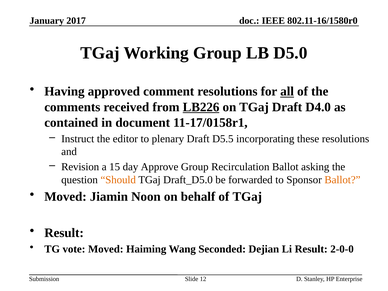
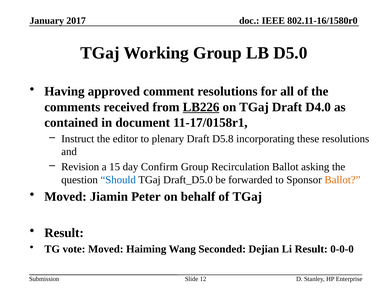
all underline: present -> none (287, 91)
D5.5: D5.5 -> D5.8 (223, 139)
Approve: Approve -> Confirm (159, 167)
Should colour: orange -> blue (118, 180)
Noon: Noon -> Peter (146, 197)
2-0-0: 2-0-0 -> 0-0-0 (342, 249)
